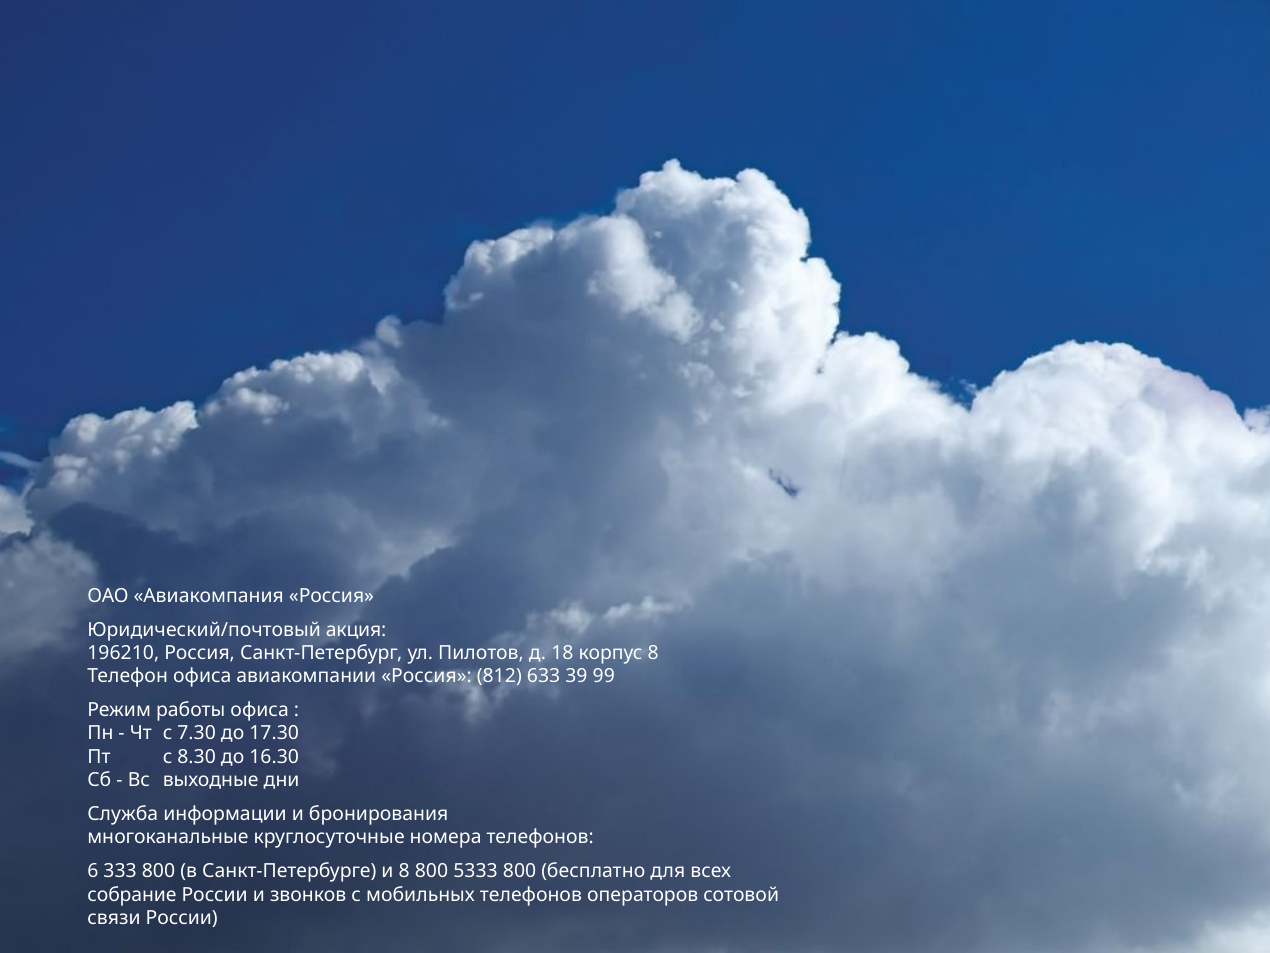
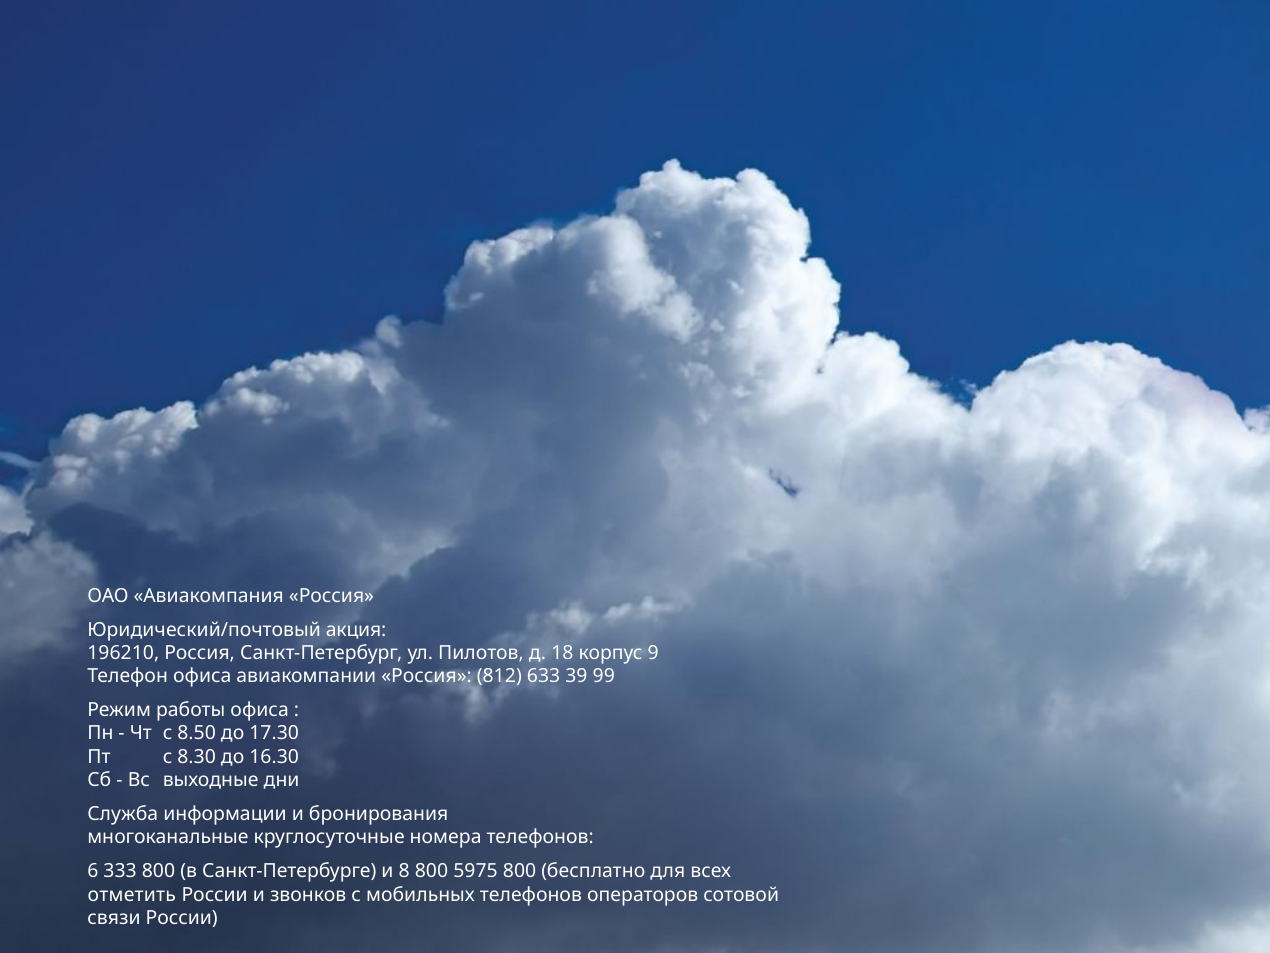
корпус 8: 8 -> 9 (653, 653)
7.30: 7.30 -> 8.50 (197, 733)
5333: 5333 -> 5975 (476, 871)
собрание: собрание -> отметить (132, 894)
